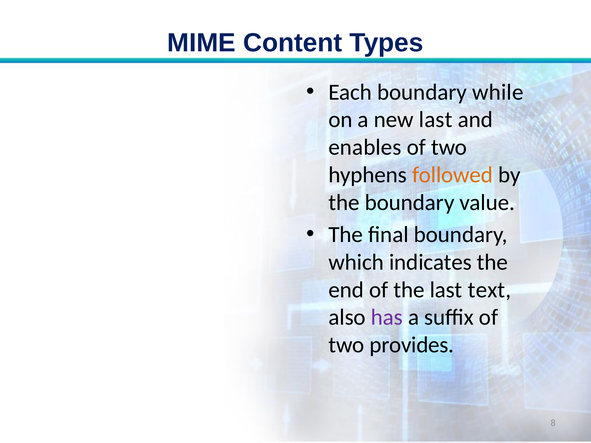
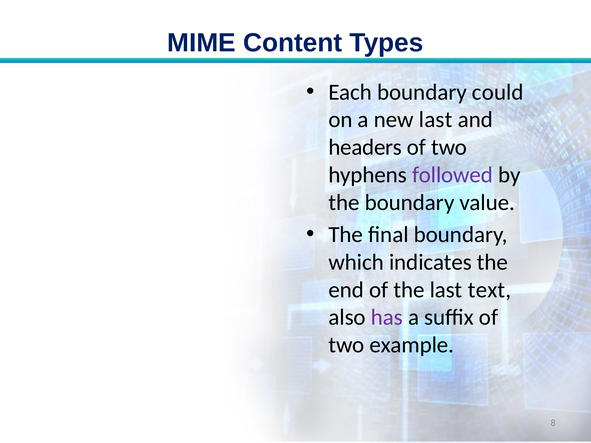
while: while -> could (498, 92)
enables: enables -> headers (365, 147)
followed colour: orange -> purple (453, 175)
provides: provides -> example (412, 345)
